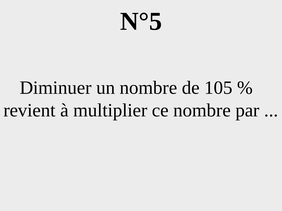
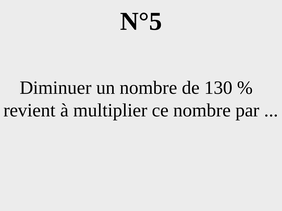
105: 105 -> 130 (218, 88)
